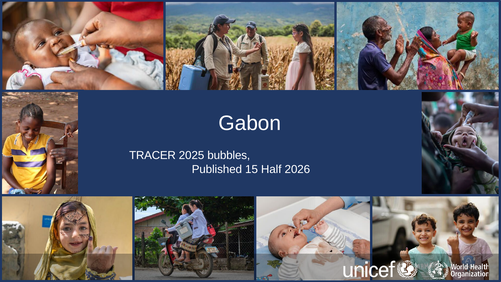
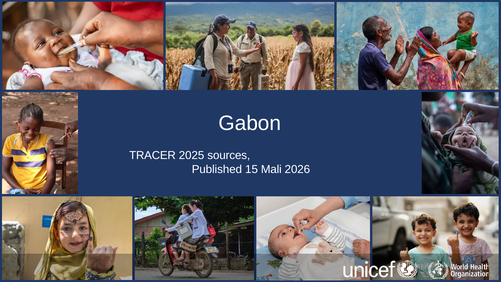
bubbles: bubbles -> sources (229, 155)
Half: Half -> Mali (271, 169)
